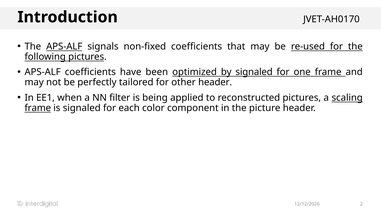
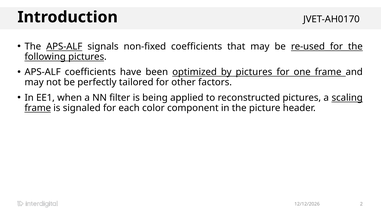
by signaled: signaled -> pictures (254, 72)
other header: header -> factors (215, 82)
